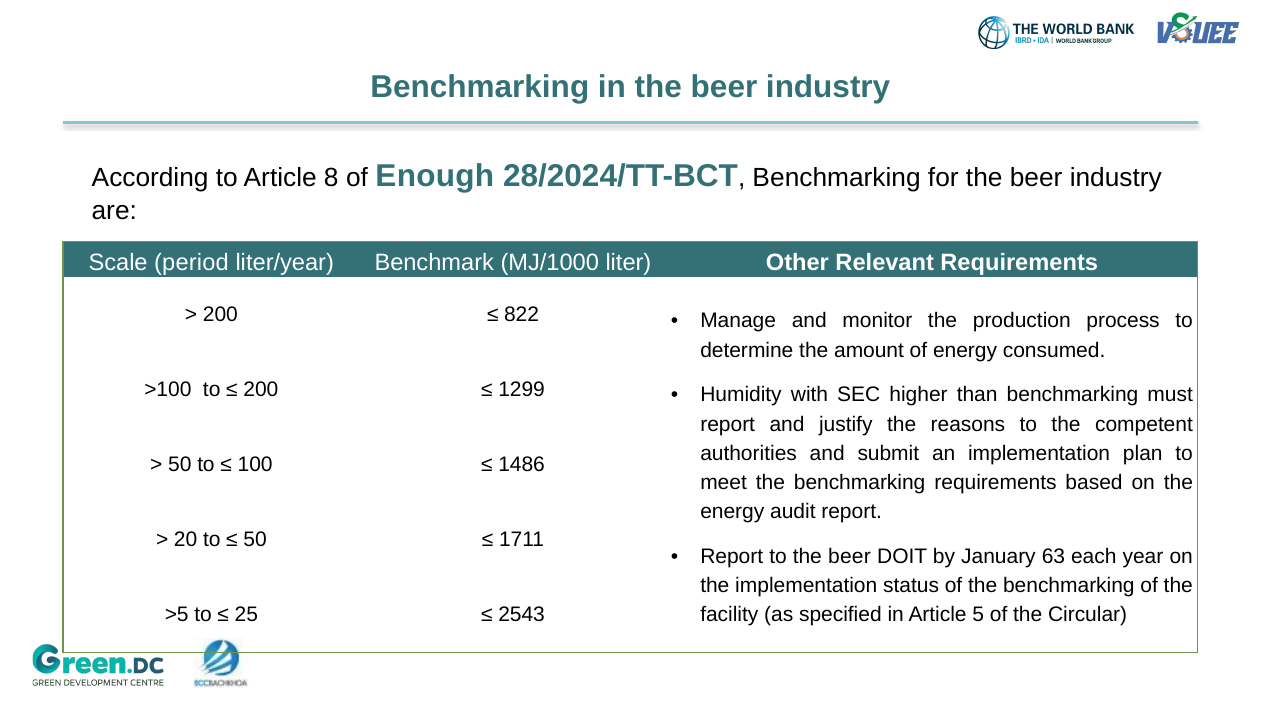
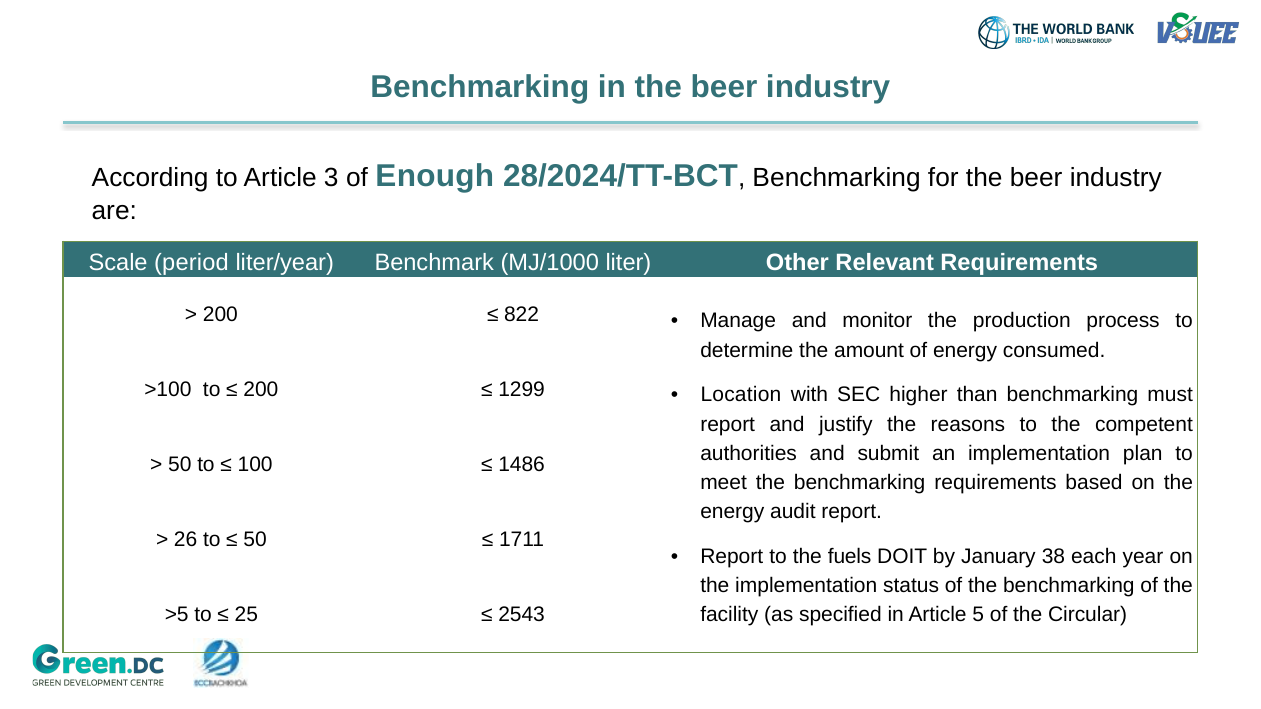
8: 8 -> 3 (331, 178)
Humidity: Humidity -> Location (741, 395)
20: 20 -> 26 (186, 540)
to the beer: beer -> fuels (850, 557)
63: 63 -> 38 (1053, 557)
